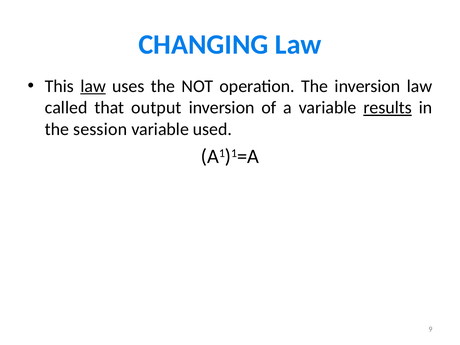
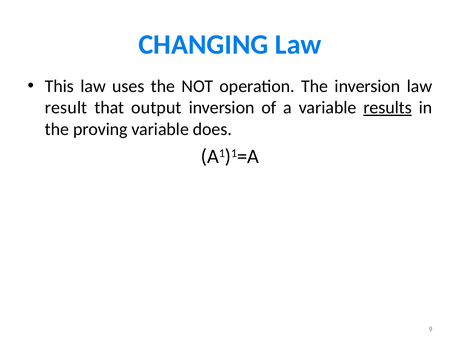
law underline: present -> none (93, 86)
called: called -> result (66, 108)
session: session -> proving (100, 129)
used: used -> does (212, 129)
